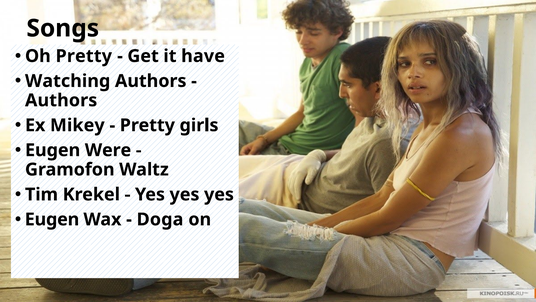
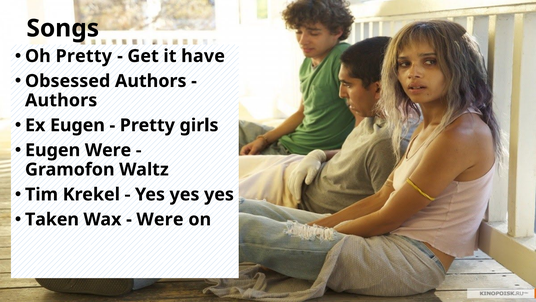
Watching: Watching -> Obsessed (68, 81)
Ex Mikey: Mikey -> Eugen (77, 125)
Eugen: Eugen -> Taken (52, 219)
Doga: Doga -> Were (160, 219)
